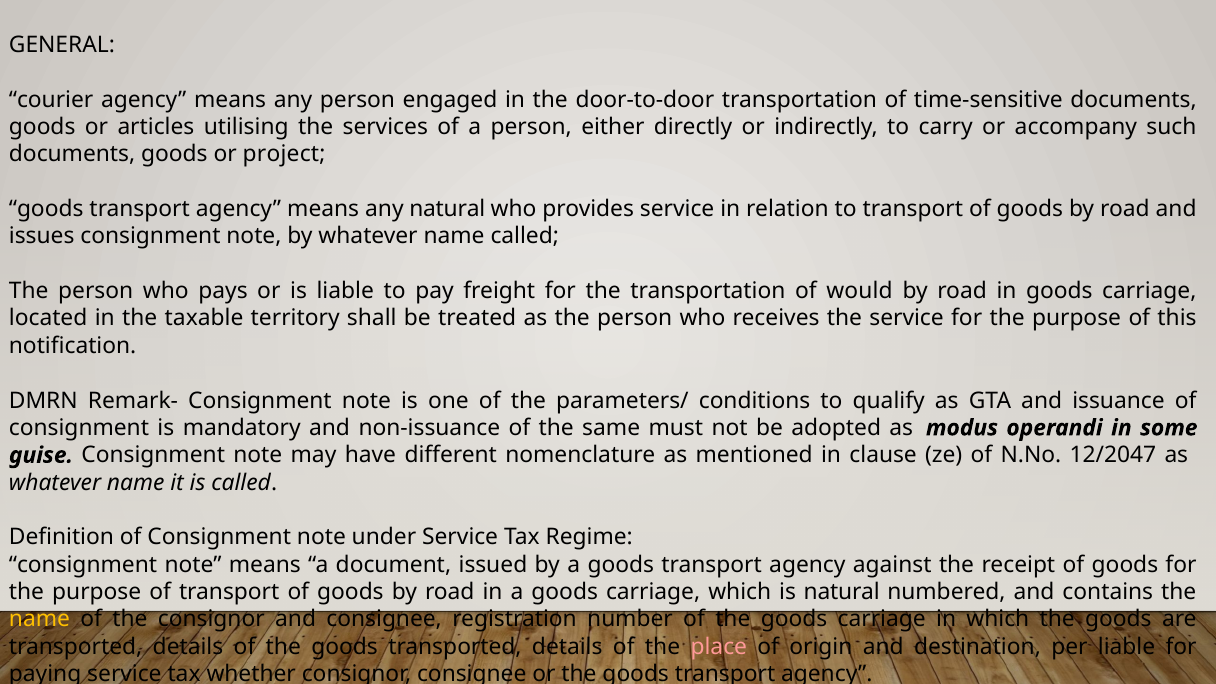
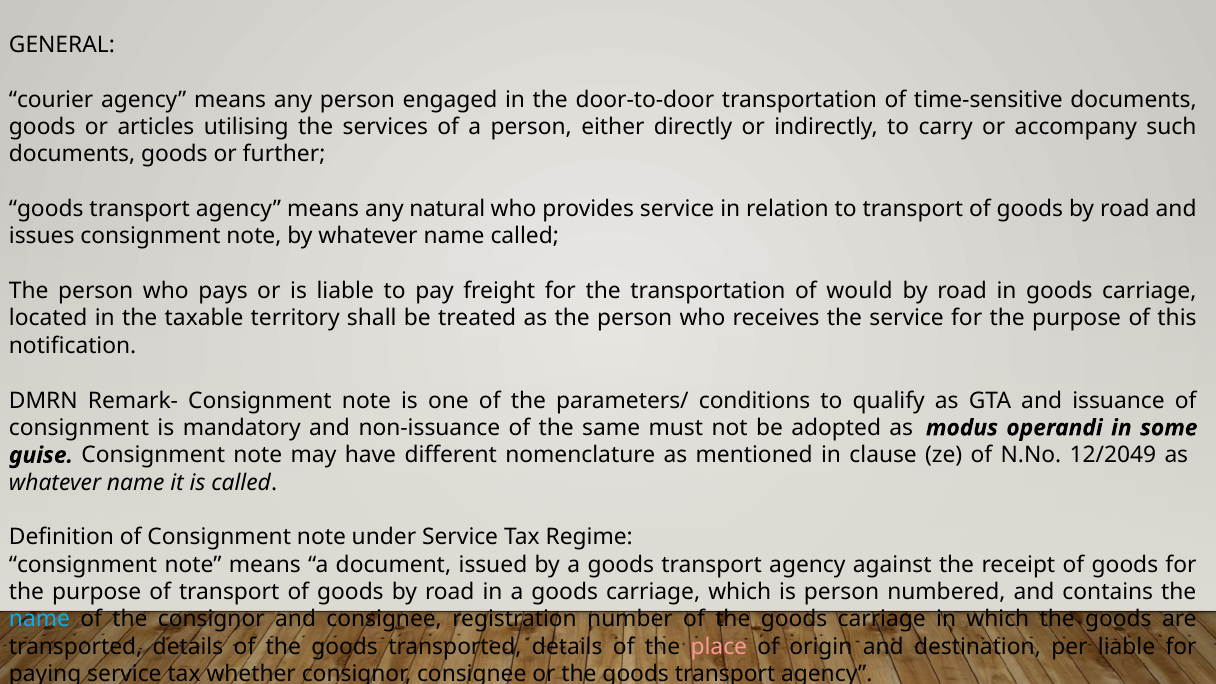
project: project -> further (284, 154)
12/2047: 12/2047 -> 12/2049 (1113, 455)
is natural: natural -> person (842, 592)
name colour: yellow -> light blue (39, 619)
